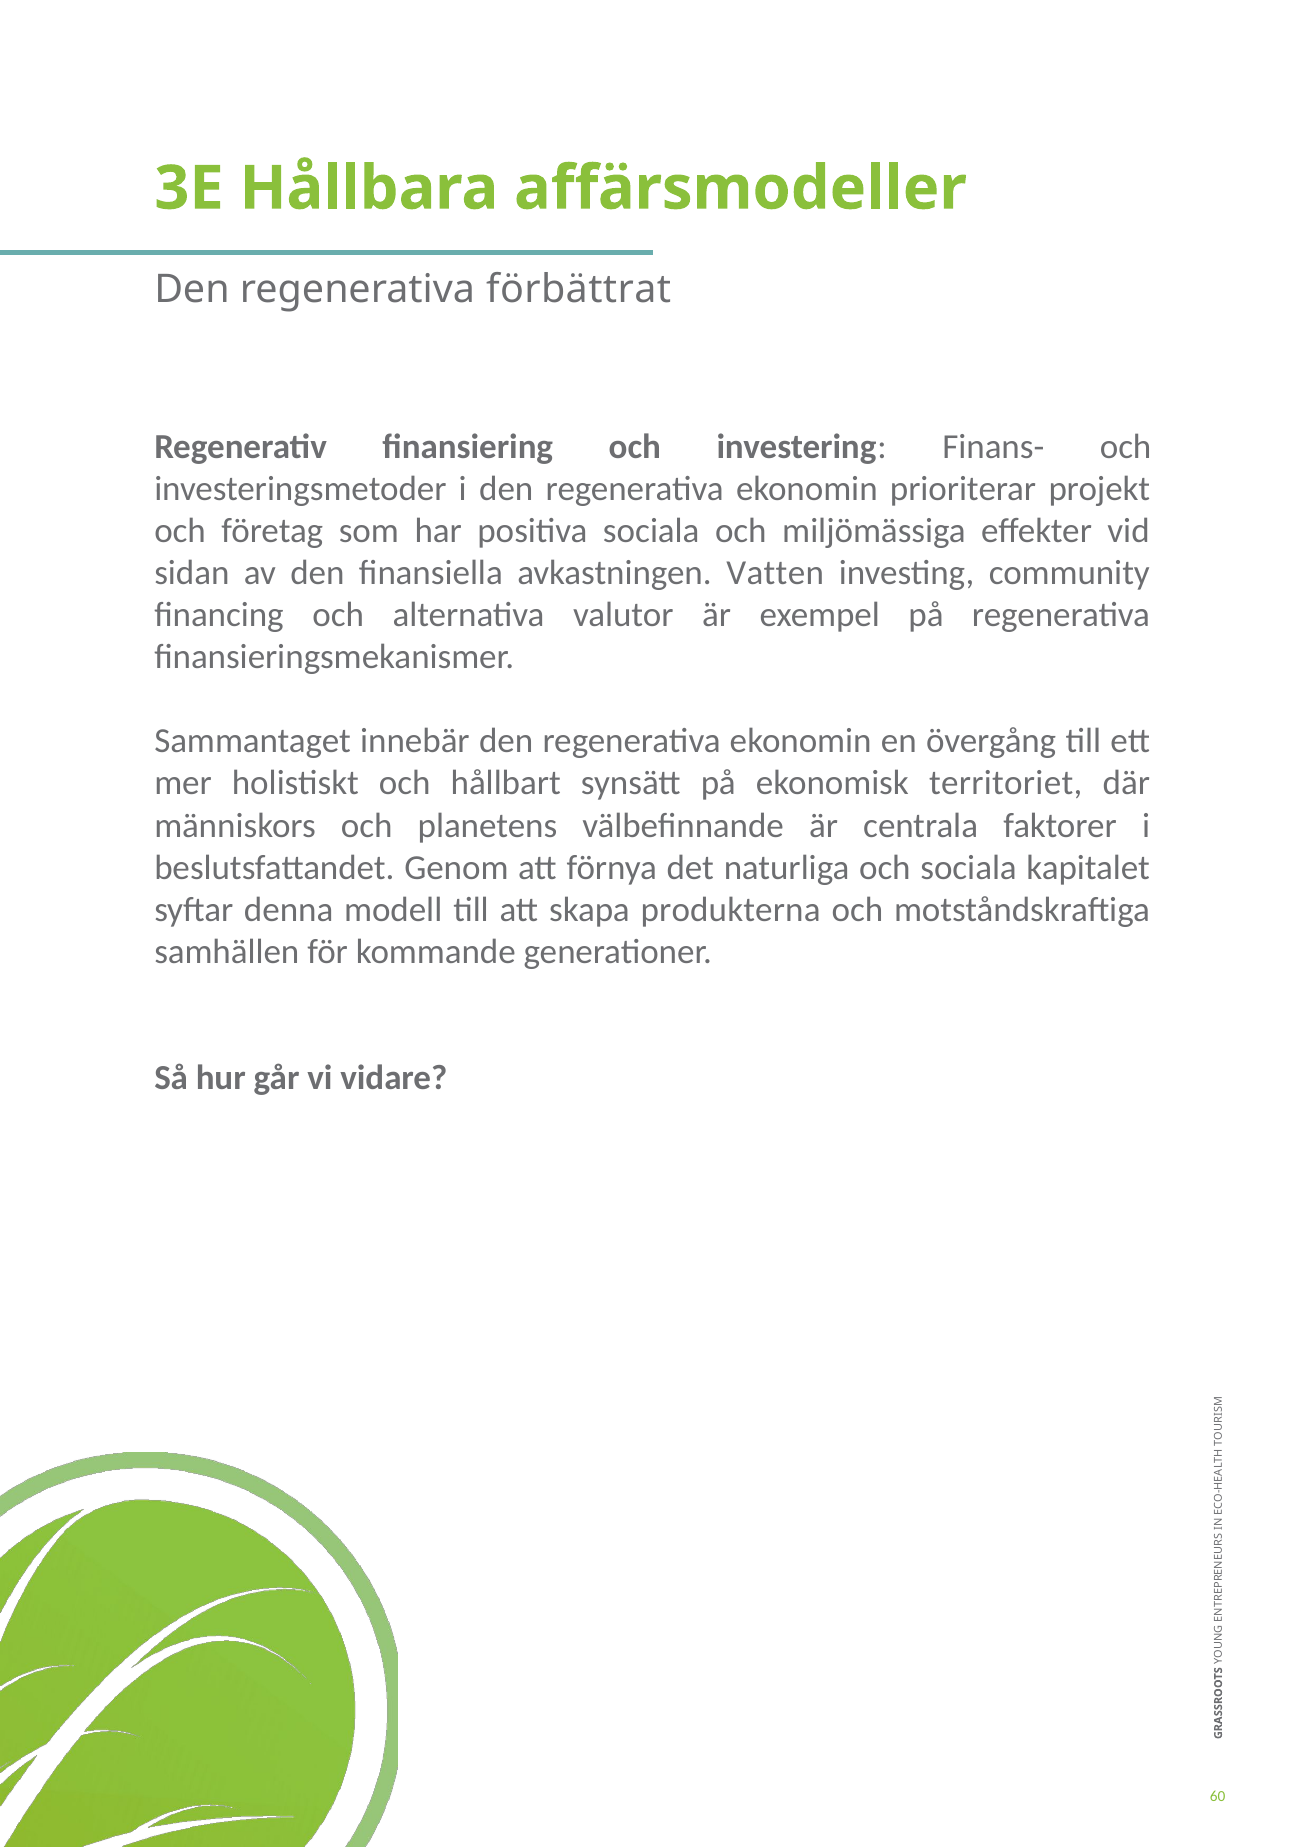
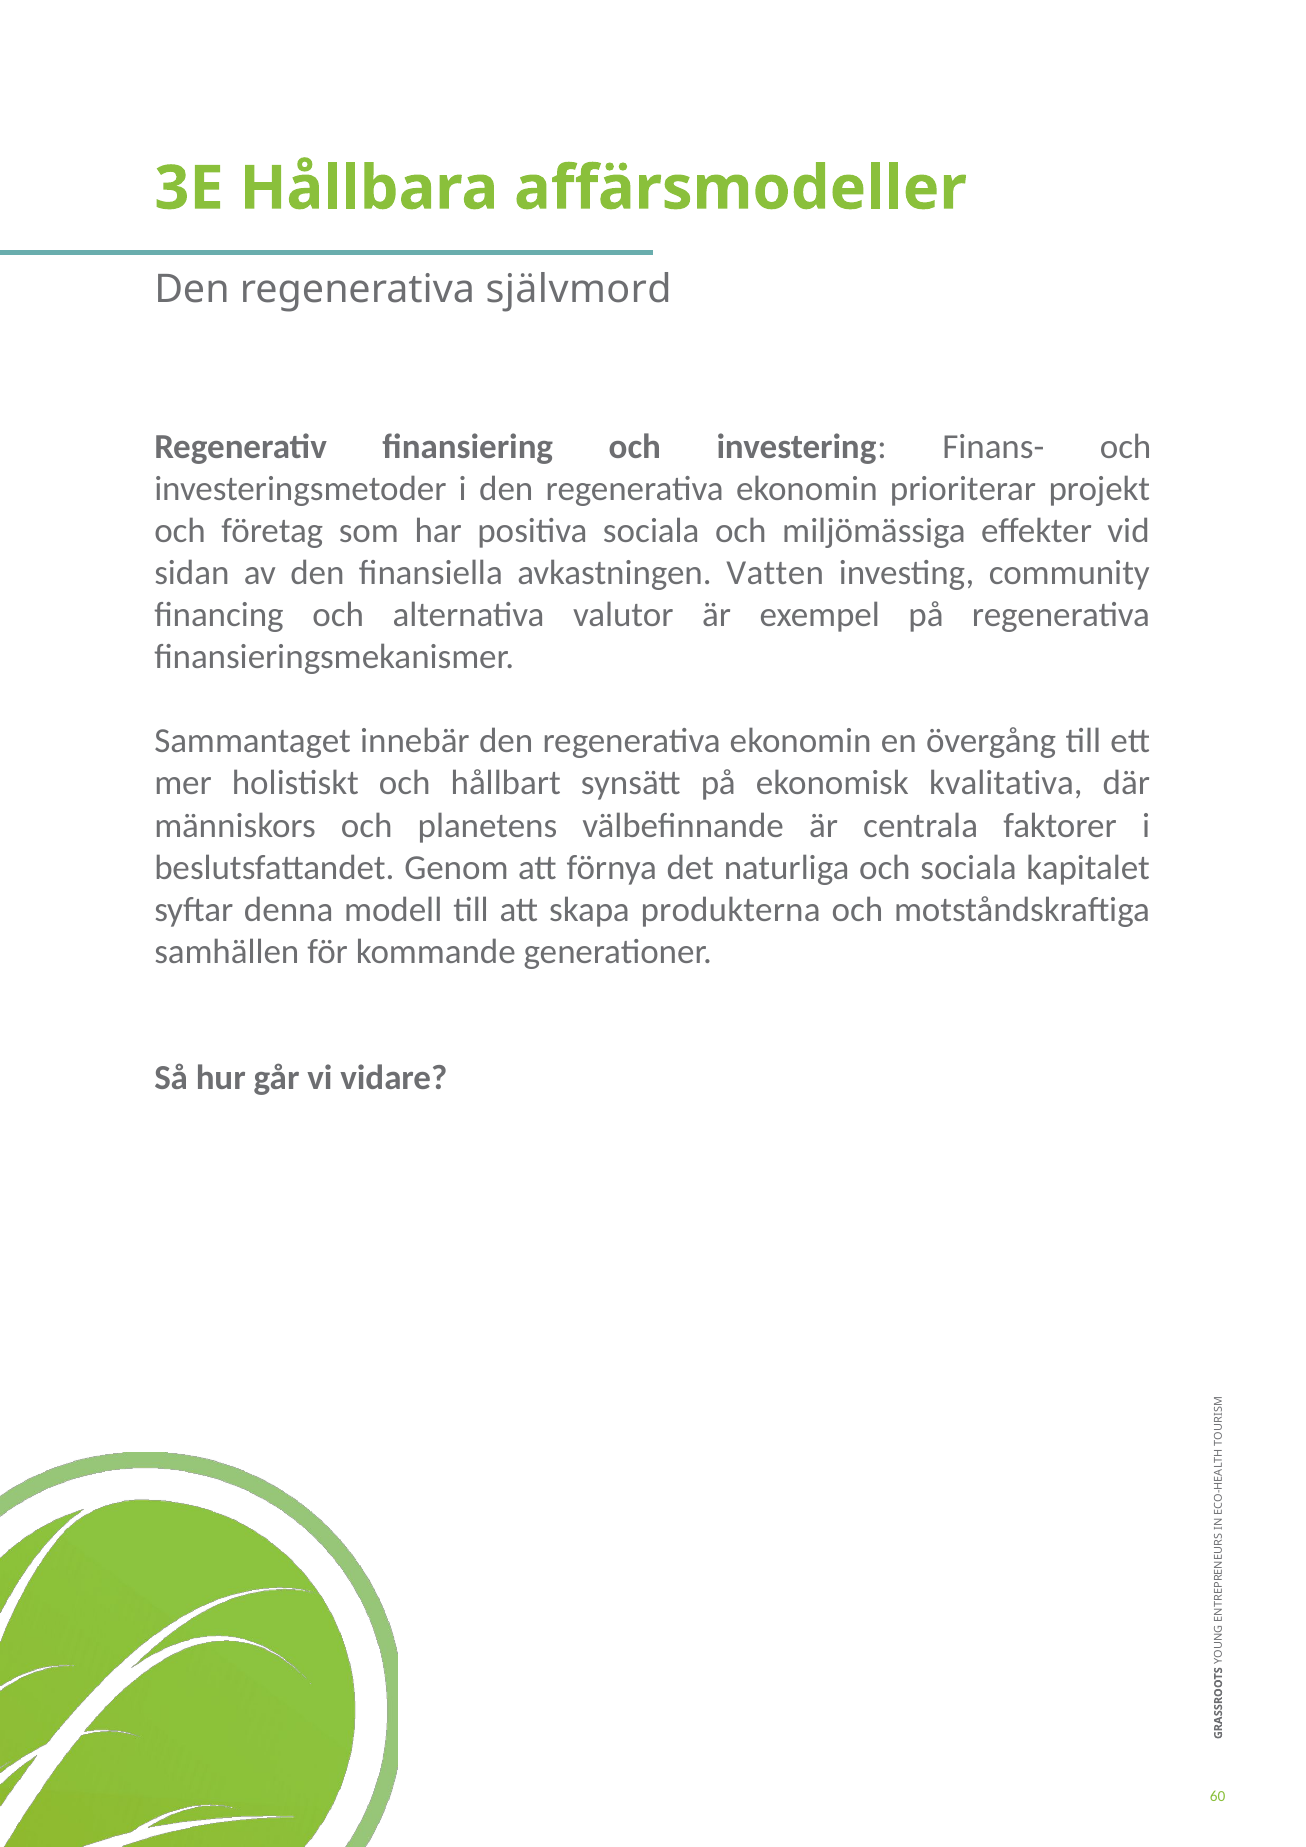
förbättrat: förbättrat -> självmord (579, 289)
territoriet: territoriet -> kvalitativa (1006, 783)
